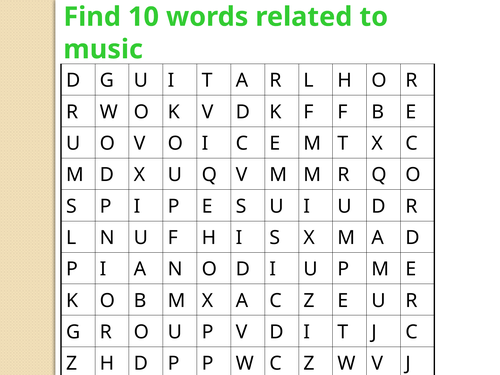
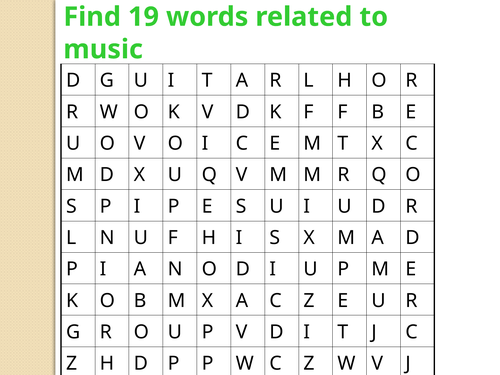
10: 10 -> 19 (143, 17)
